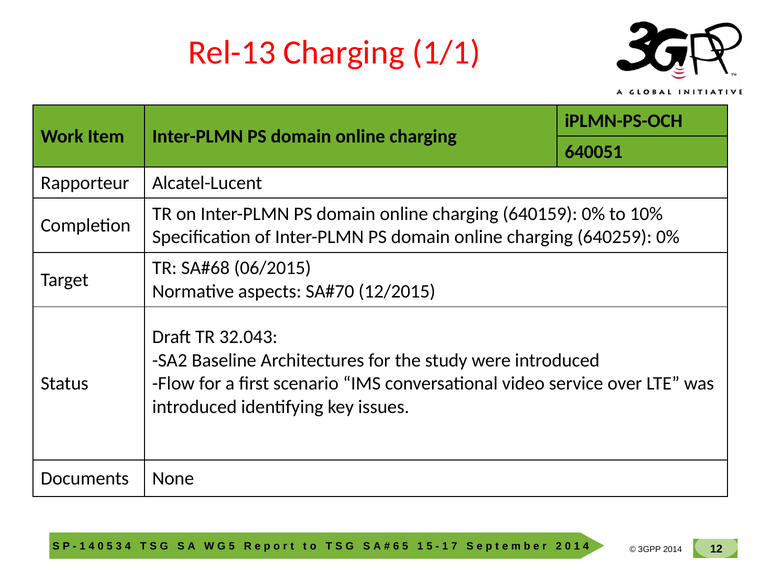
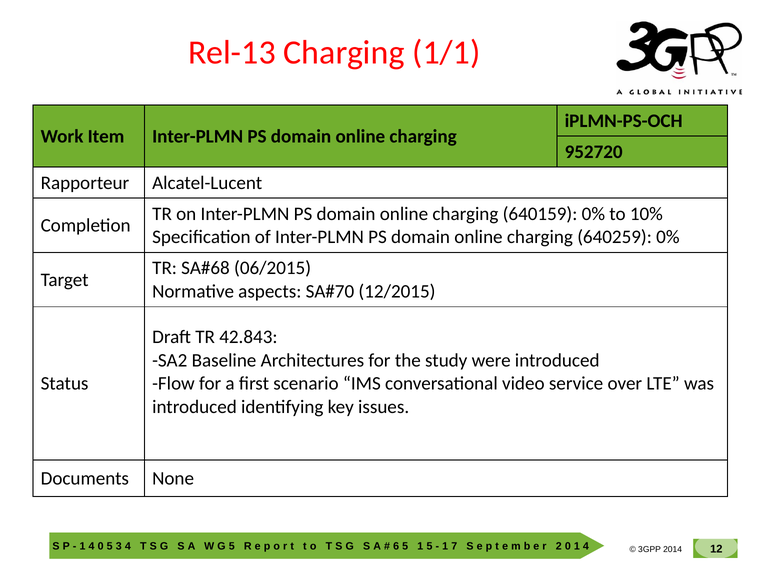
640051: 640051 -> 952720 (594, 152)
32.043: 32.043 -> 42.843 (248, 337)
